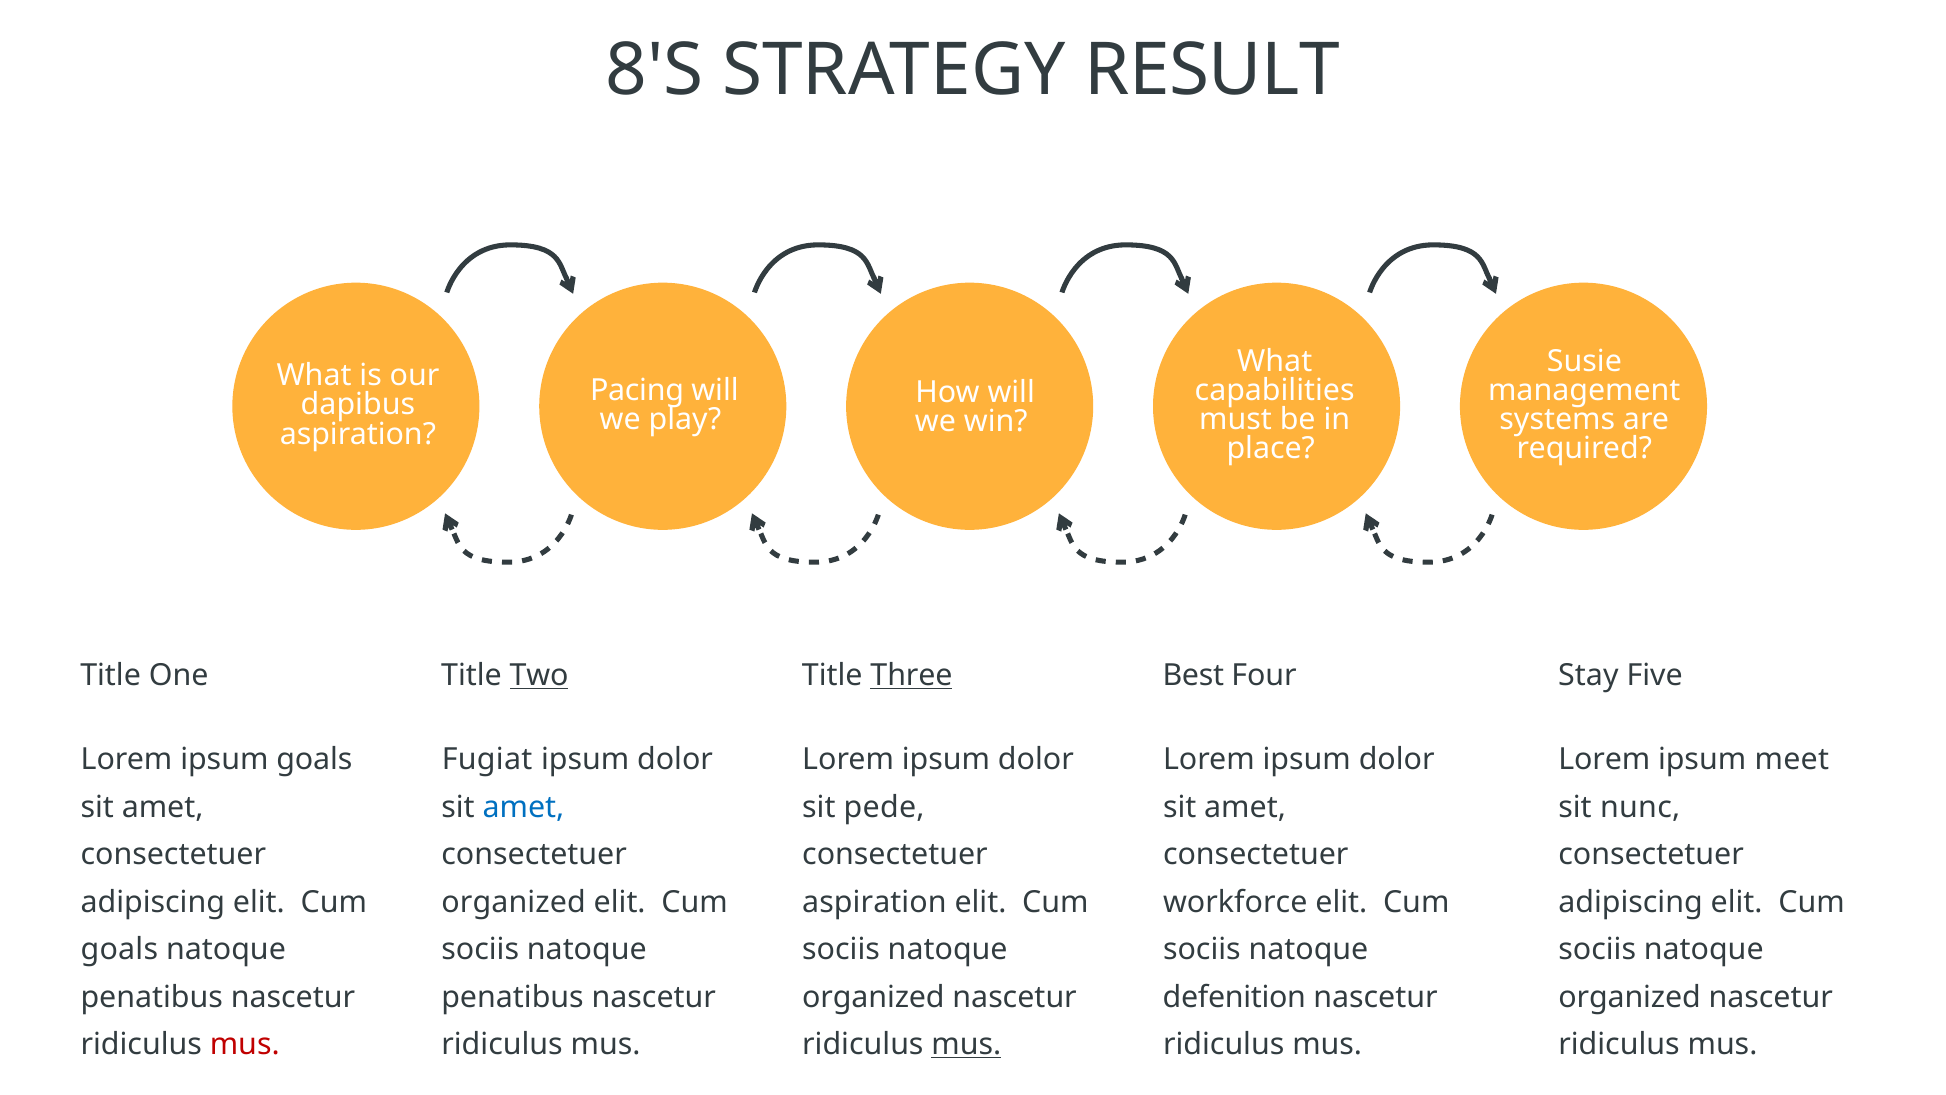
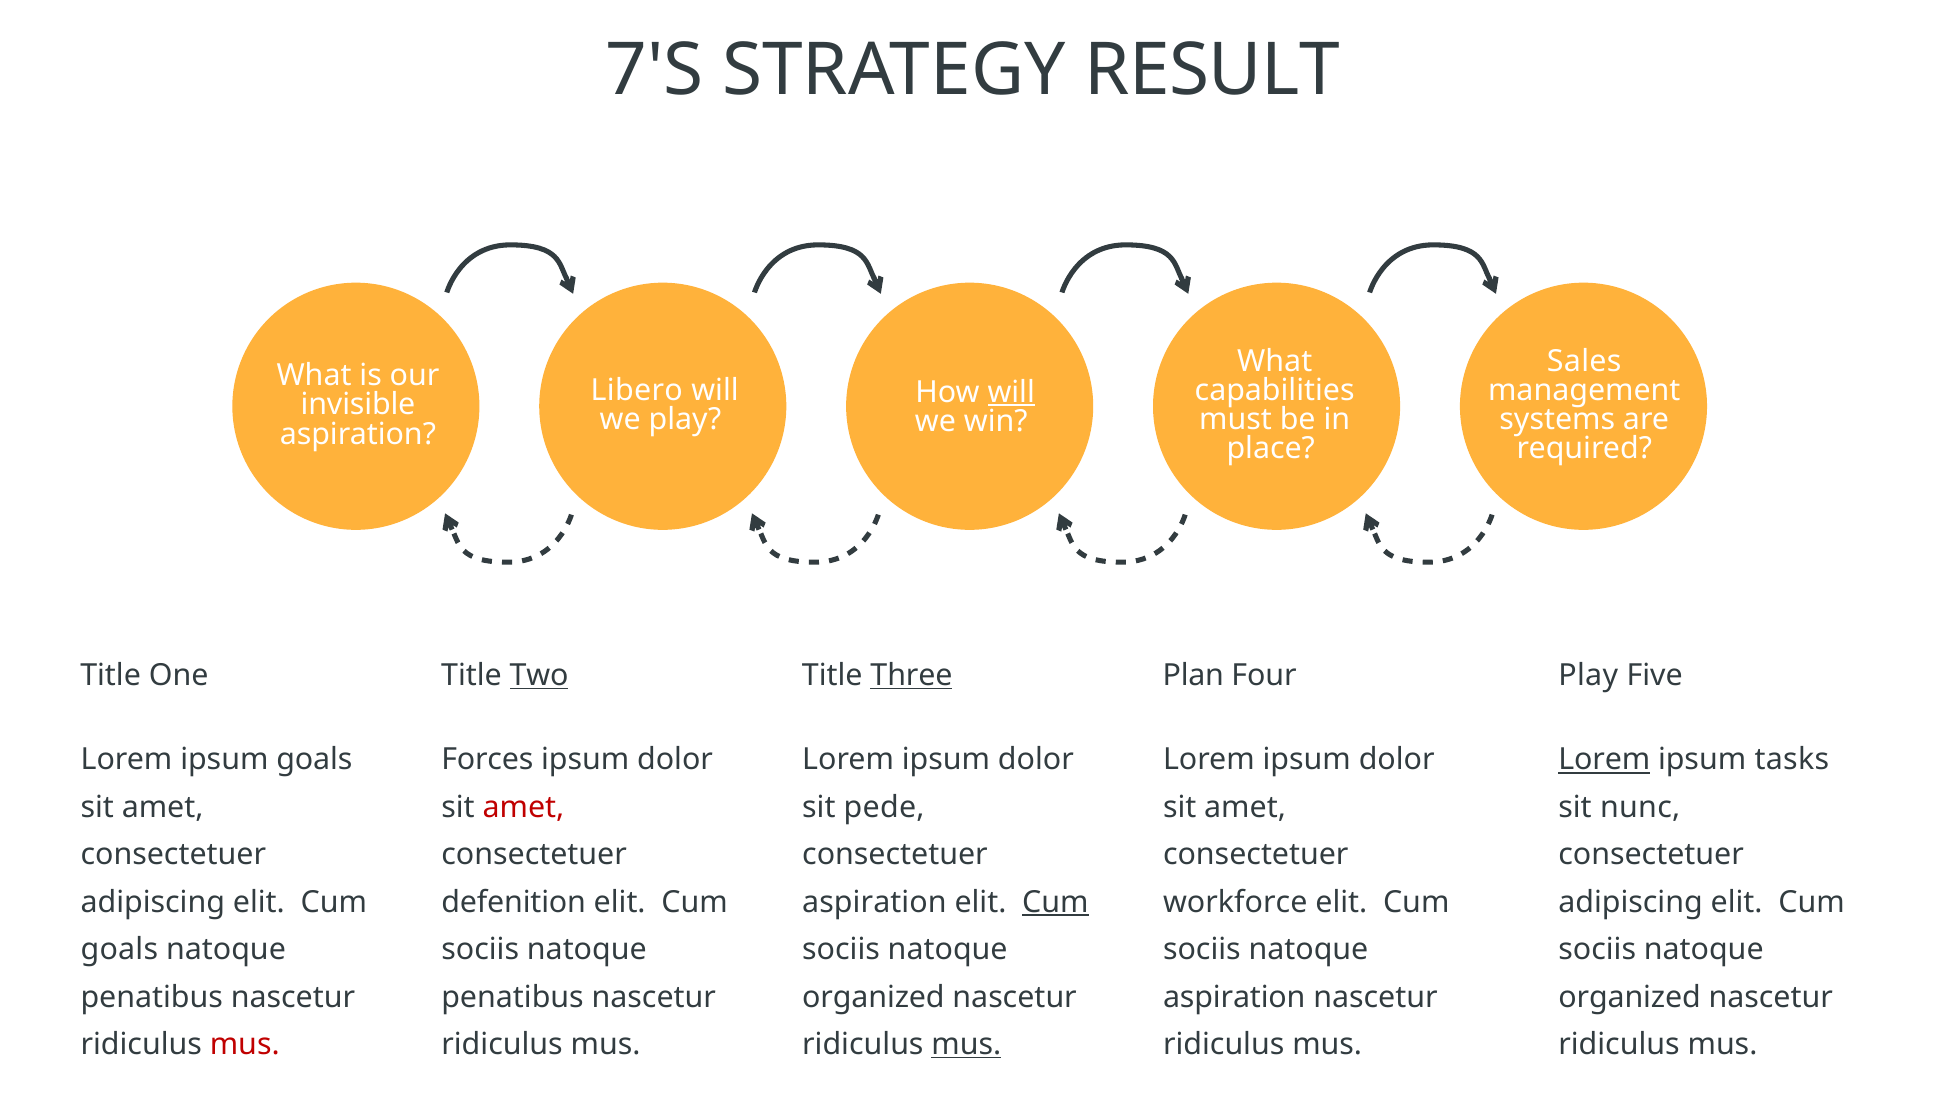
8'S: 8'S -> 7'S (654, 70)
Susie: Susie -> Sales (1584, 361)
Pacing: Pacing -> Libero (637, 390)
will underline: none -> present (1011, 392)
dapibus: dapibus -> invisible (358, 405)
Best: Best -> Plan (1193, 675)
Stay: Stay -> Play (1588, 675)
Fugiat: Fugiat -> Forces (487, 760)
Lorem underline: none -> present (1604, 760)
meet: meet -> tasks (1792, 760)
amet colour: blue -> red (523, 807)
organized: organized -> defenition (514, 902)
Cum underline: none -> present (1055, 902)
defenition: defenition -> aspiration (1234, 997)
